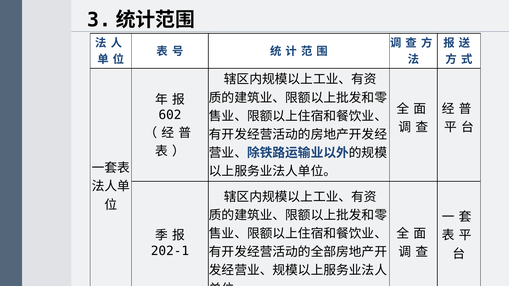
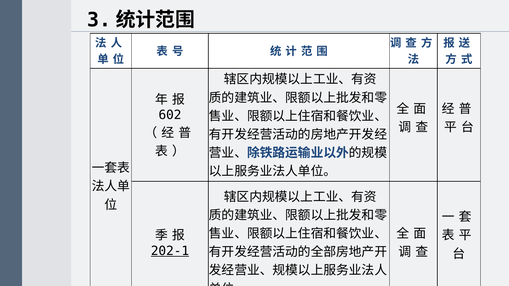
202-1 underline: none -> present (170, 251)
